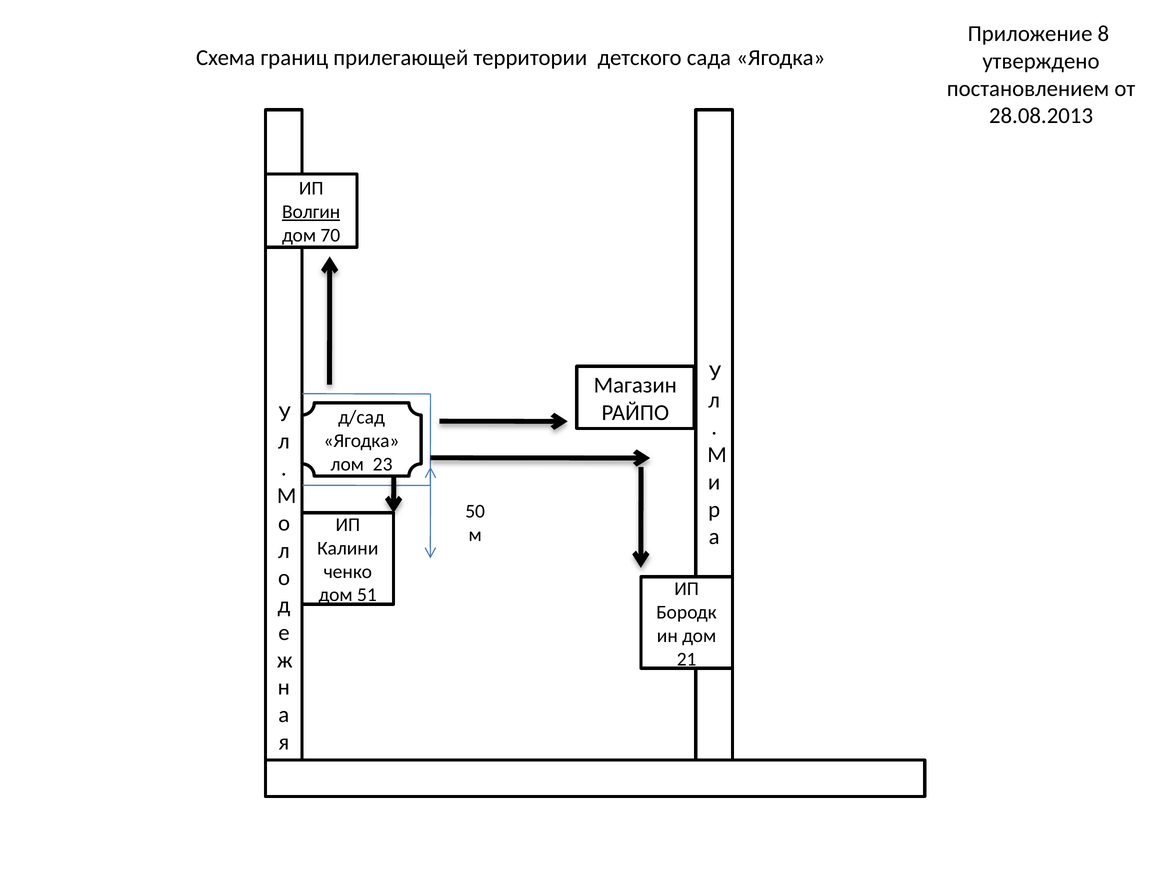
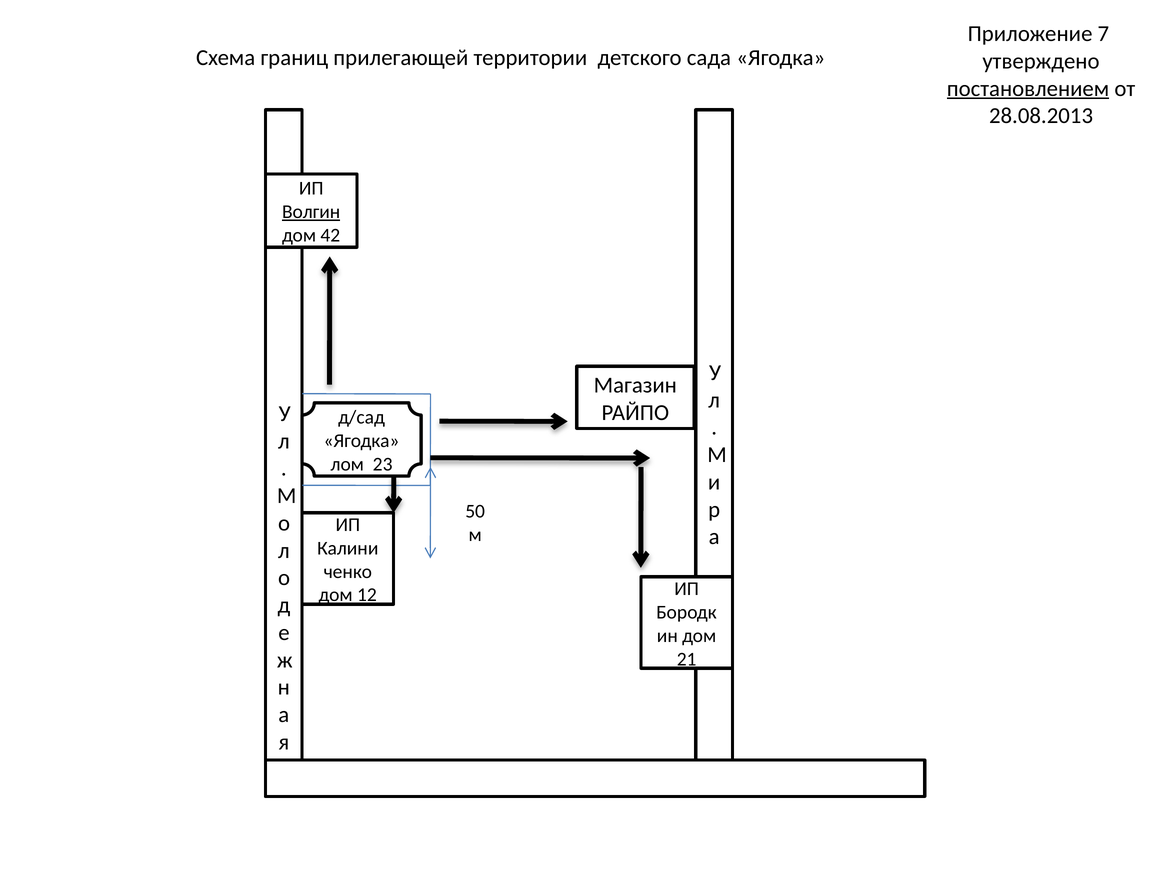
8: 8 -> 7 (1103, 34)
постановлением underline: none -> present (1028, 89)
70: 70 -> 42 (330, 235)
51: 51 -> 12 (367, 595)
